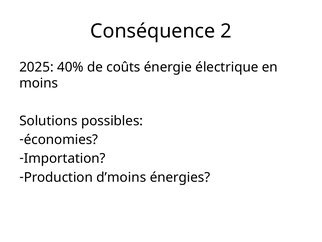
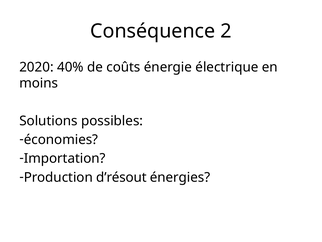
2025: 2025 -> 2020 (36, 67)
d’moins: d’moins -> d’résout (121, 177)
